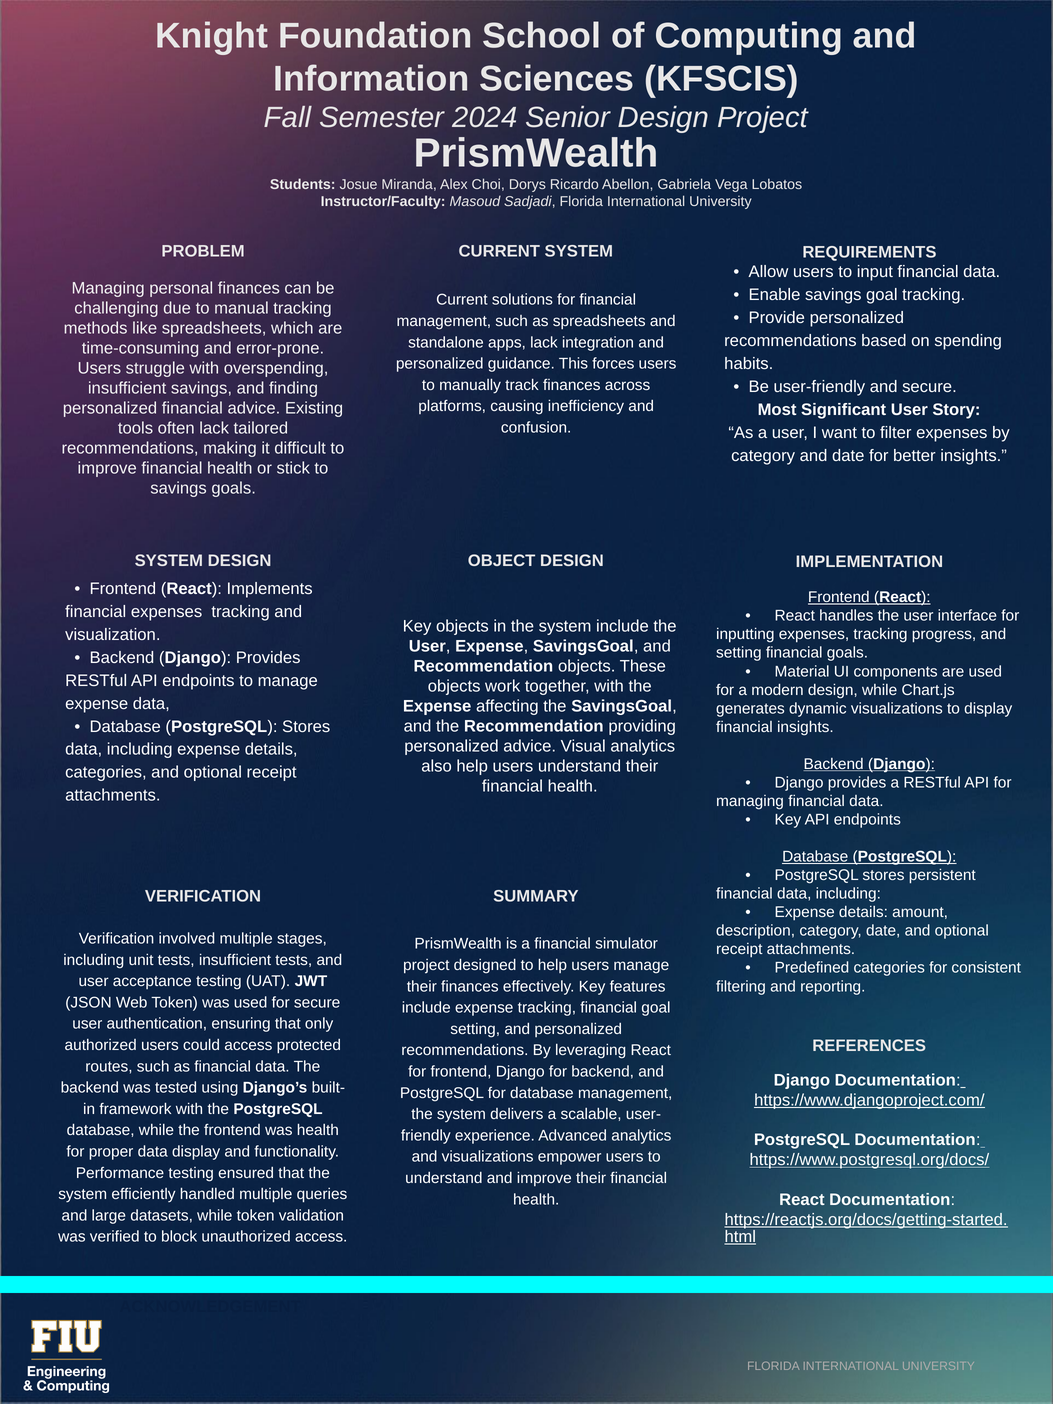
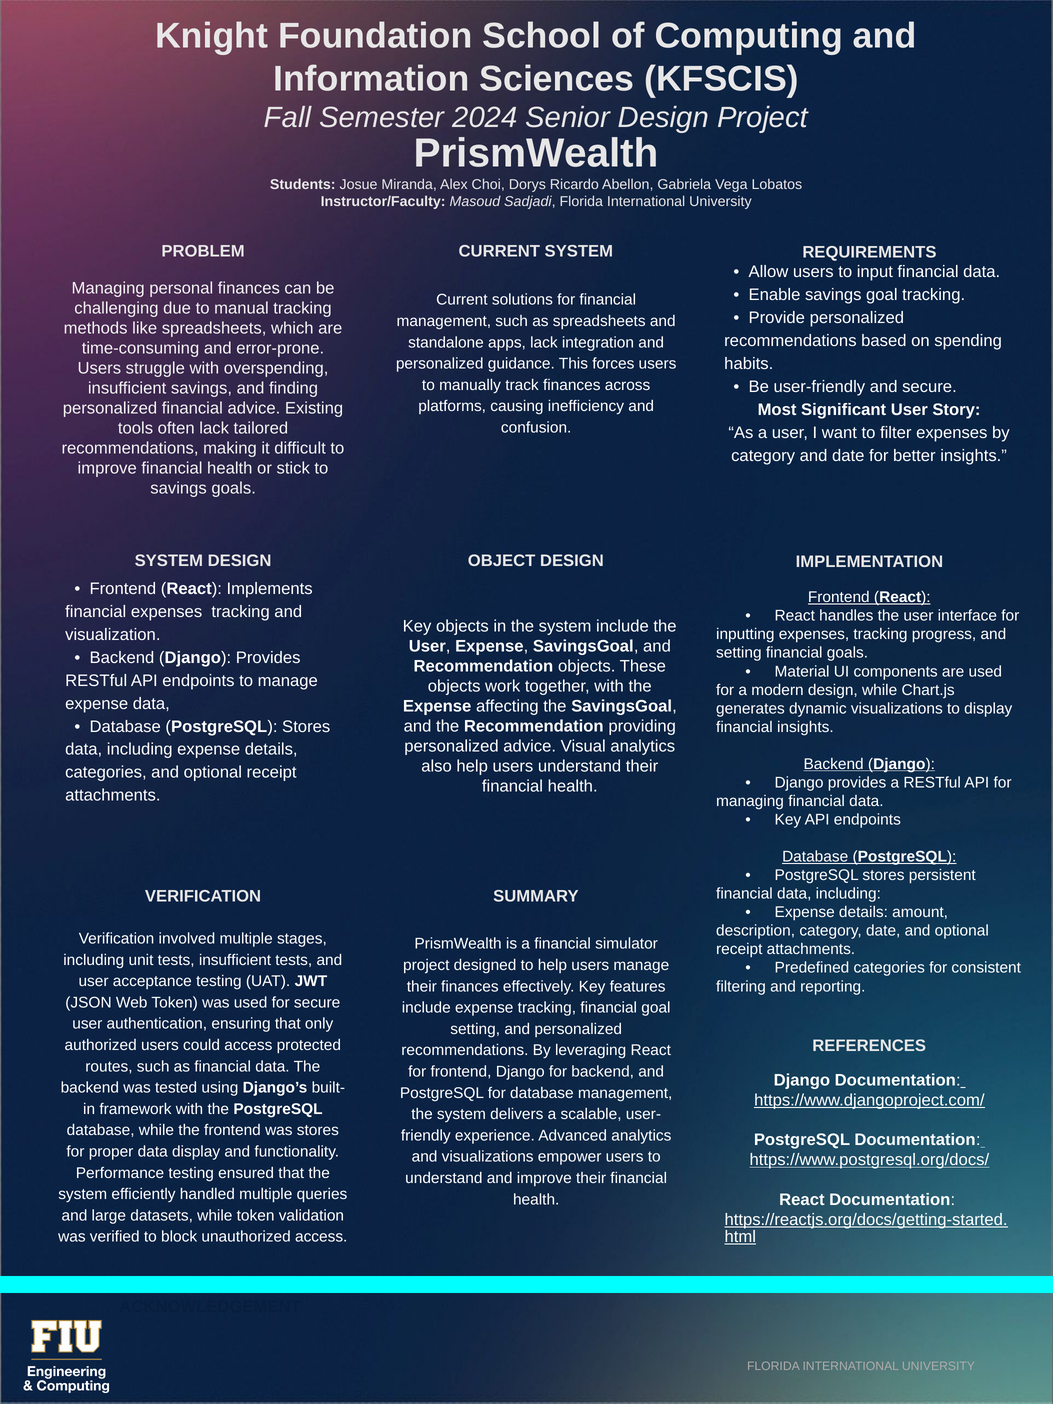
was health: health -> stores (318, 1130)
